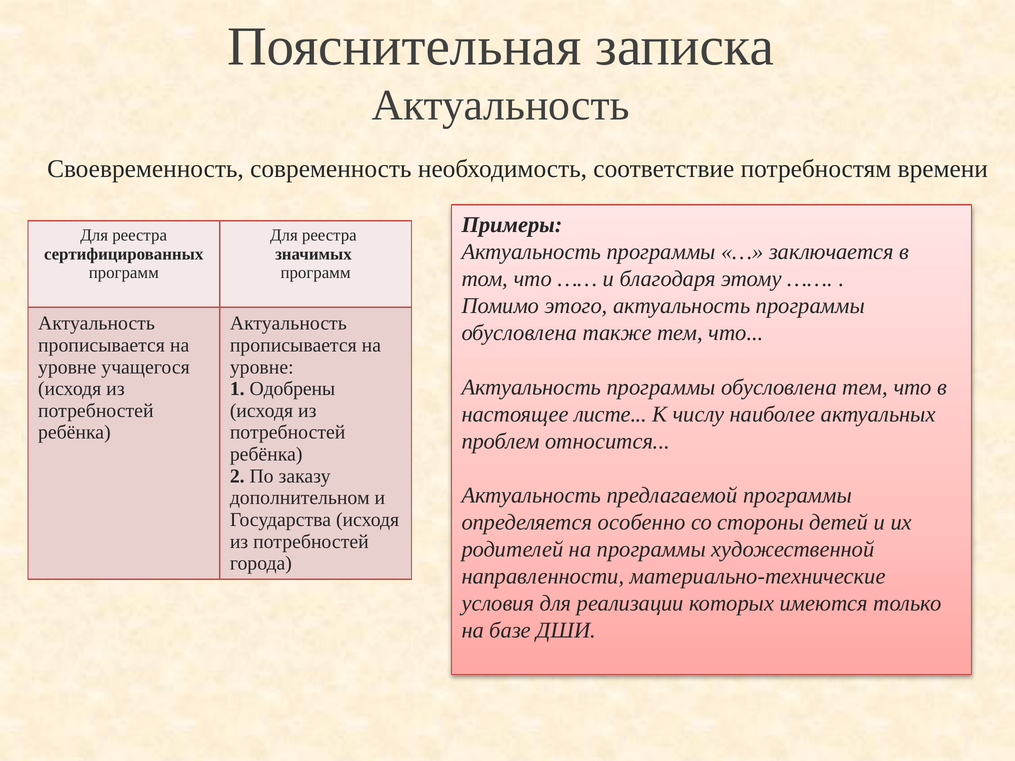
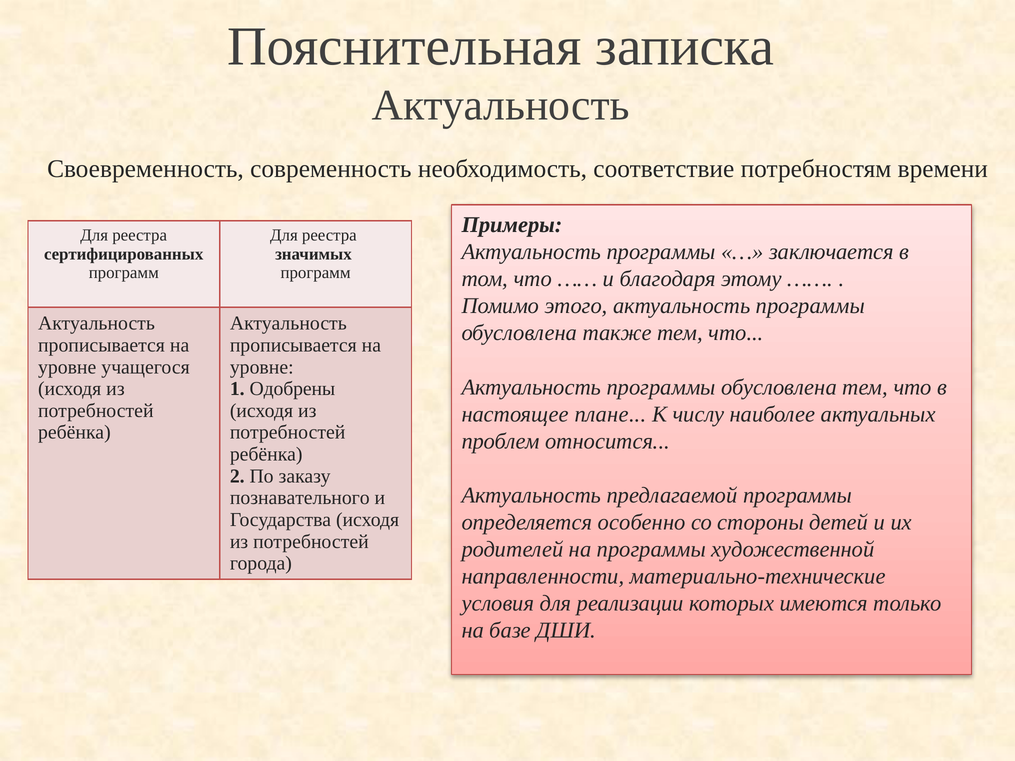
листе: листе -> плане (610, 414)
дополнительном: дополнительном -> познавательного (300, 498)
